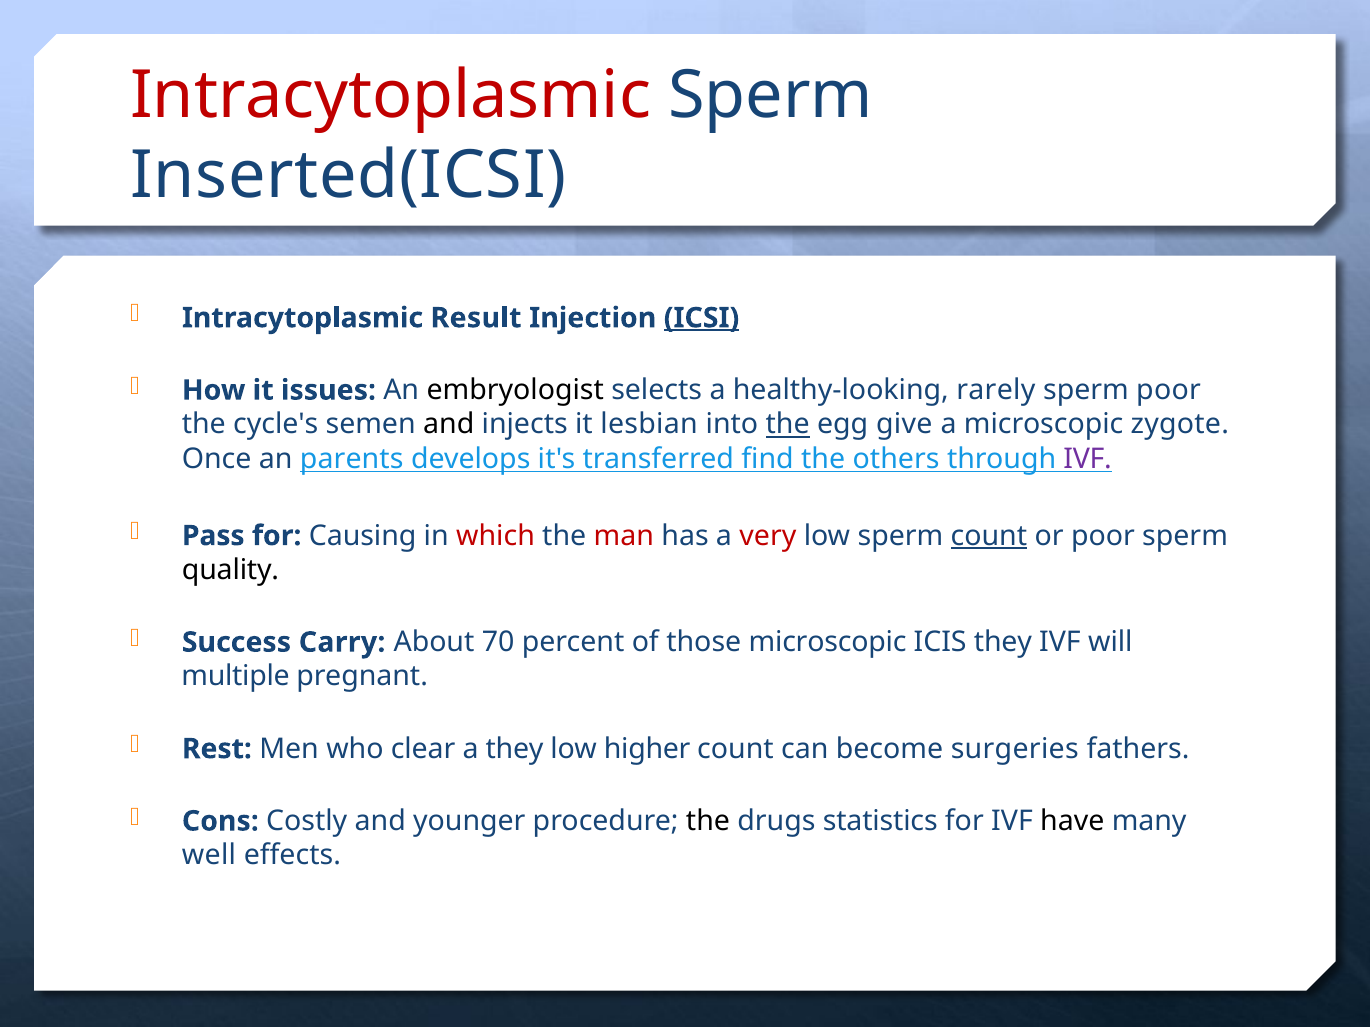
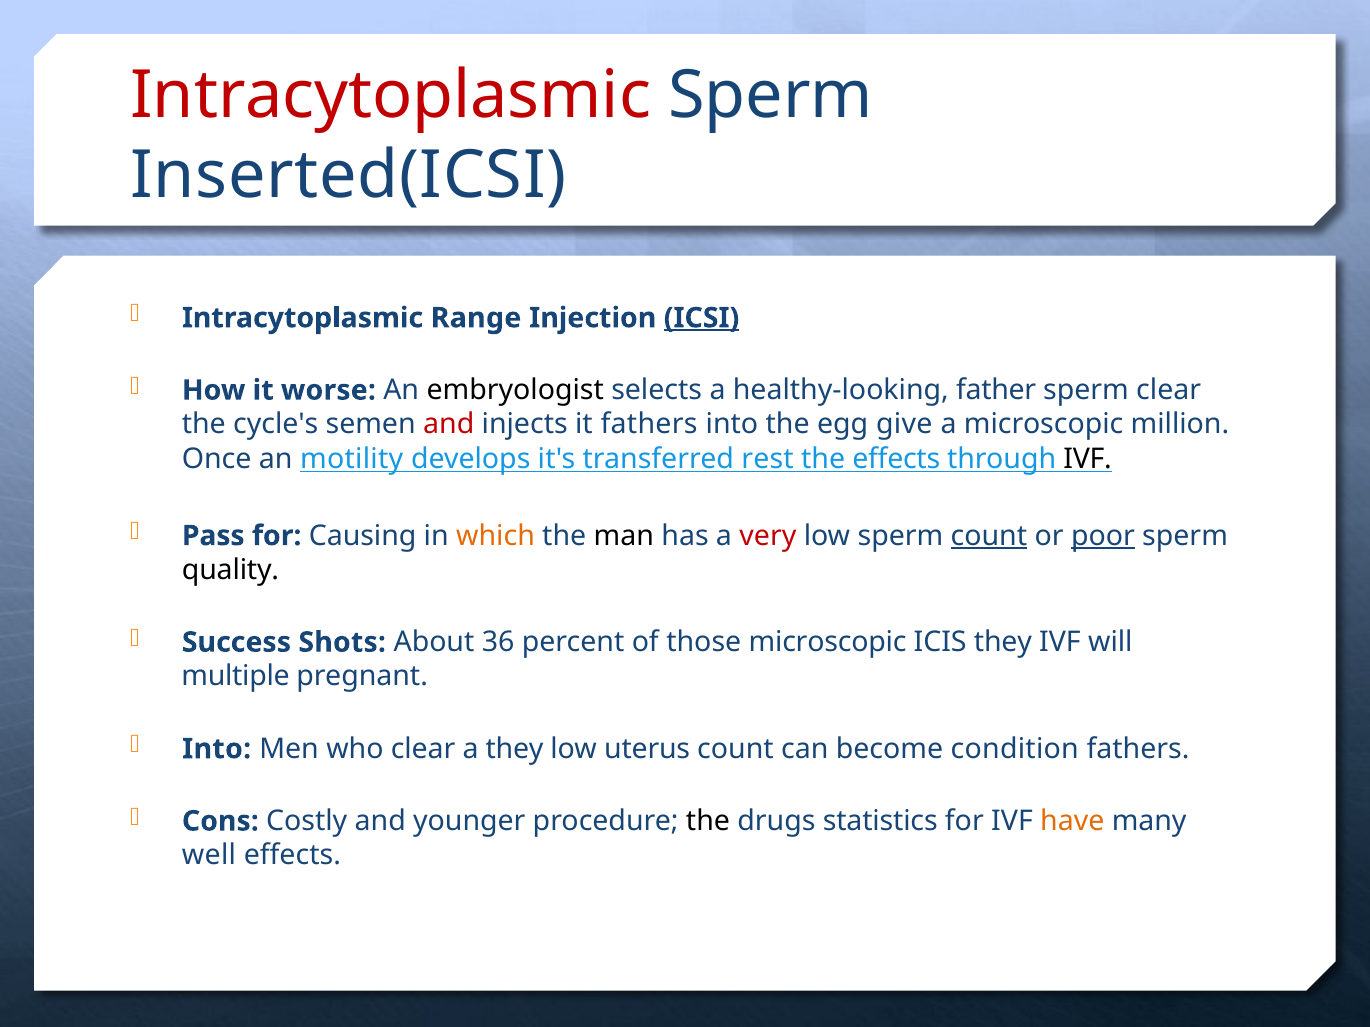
Result: Result -> Range (476, 318)
issues: issues -> worse (328, 390)
rarely: rarely -> father (996, 390)
sperm poor: poor -> clear (1169, 390)
and colour: black -> red (449, 425)
it lesbian: lesbian -> fathers (649, 425)
the underline: present -> none (788, 425)
zygote: zygote -> million (1180, 425)
parents: parents -> motility (352, 459)
find: find -> rest (768, 459)
the others: others -> effects (896, 459)
IVF colour: purple -> black (1088, 459)
which colour: red -> orange (496, 536)
man colour: red -> black (624, 536)
poor underline: none -> present (1103, 536)
Carry: Carry -> Shots (342, 643)
70: 70 -> 36 (498, 643)
Rest: Rest -> Into (217, 749)
higher: higher -> uterus (647, 749)
surgeries: surgeries -> condition (1015, 749)
have colour: black -> orange (1072, 822)
